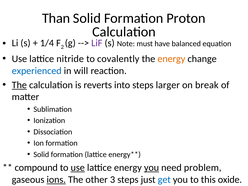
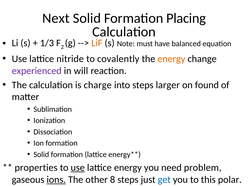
Than: Than -> Next (56, 18)
Proton: Proton -> Placing (186, 18)
1/4: 1/4 -> 1/3 (47, 43)
LiF colour: purple -> orange (97, 43)
experienced colour: blue -> purple (37, 71)
The underline: present -> none (19, 85)
reverts: reverts -> charge (98, 85)
break: break -> found (207, 85)
compound: compound -> properties (36, 168)
you underline: present -> none (152, 168)
3: 3 -> 8 (113, 180)
oxide: oxide -> polar (230, 180)
